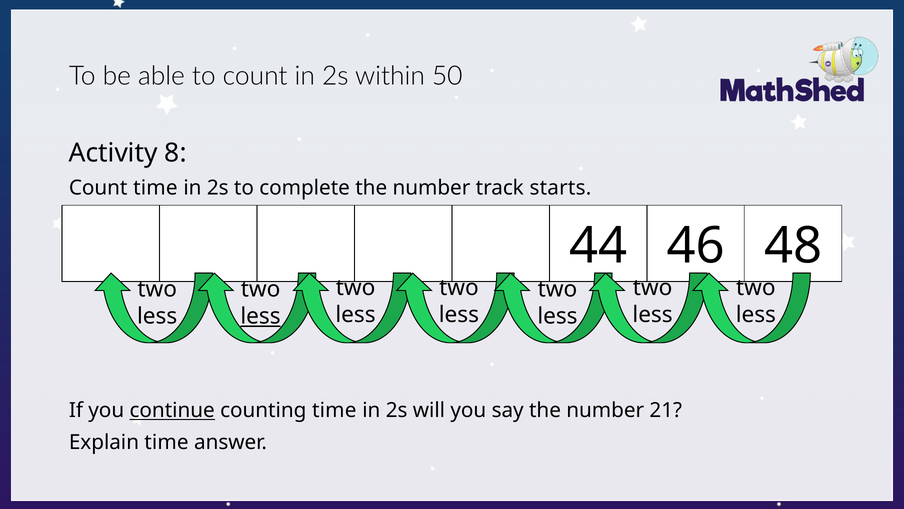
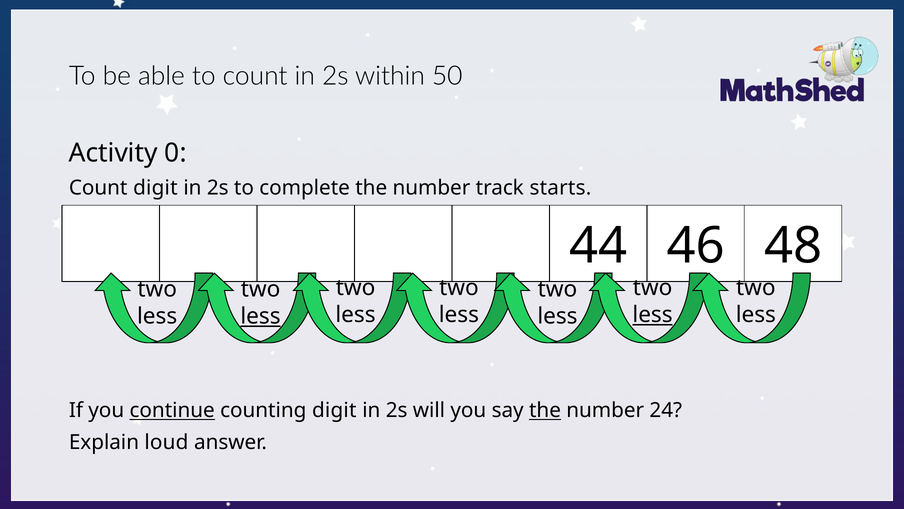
8: 8 -> 0 (176, 153)
Count time: time -> digit (155, 188)
less underline: none -> present (653, 315)
counting time: time -> digit (334, 410)
the underline: none -> present (545, 410)
21: 21 -> 24 (666, 410)
Explain time: time -> loud (166, 442)
